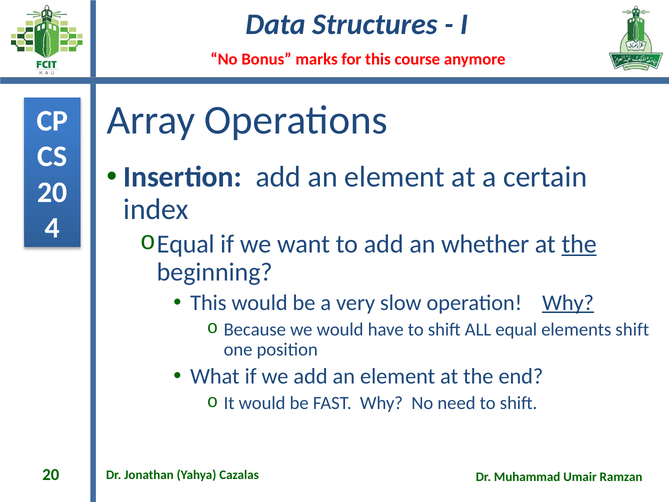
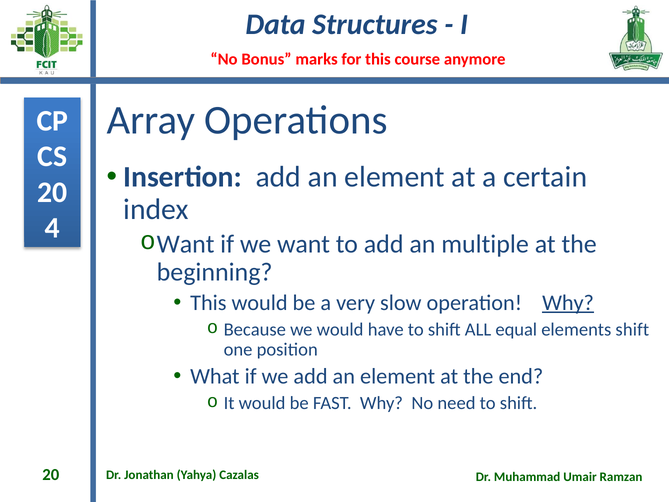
Equal: Equal -> Want (186, 244)
whether: whether -> multiple (485, 244)
the underline: present -> none (579, 244)
